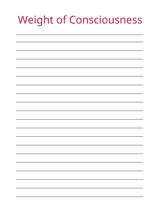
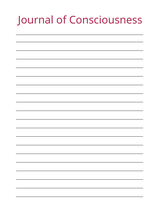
Weight: Weight -> Journal (36, 20)
